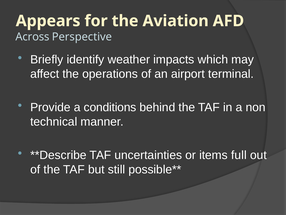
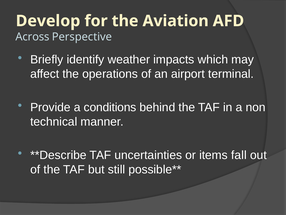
Appears: Appears -> Develop (48, 21)
full: full -> fall (239, 155)
